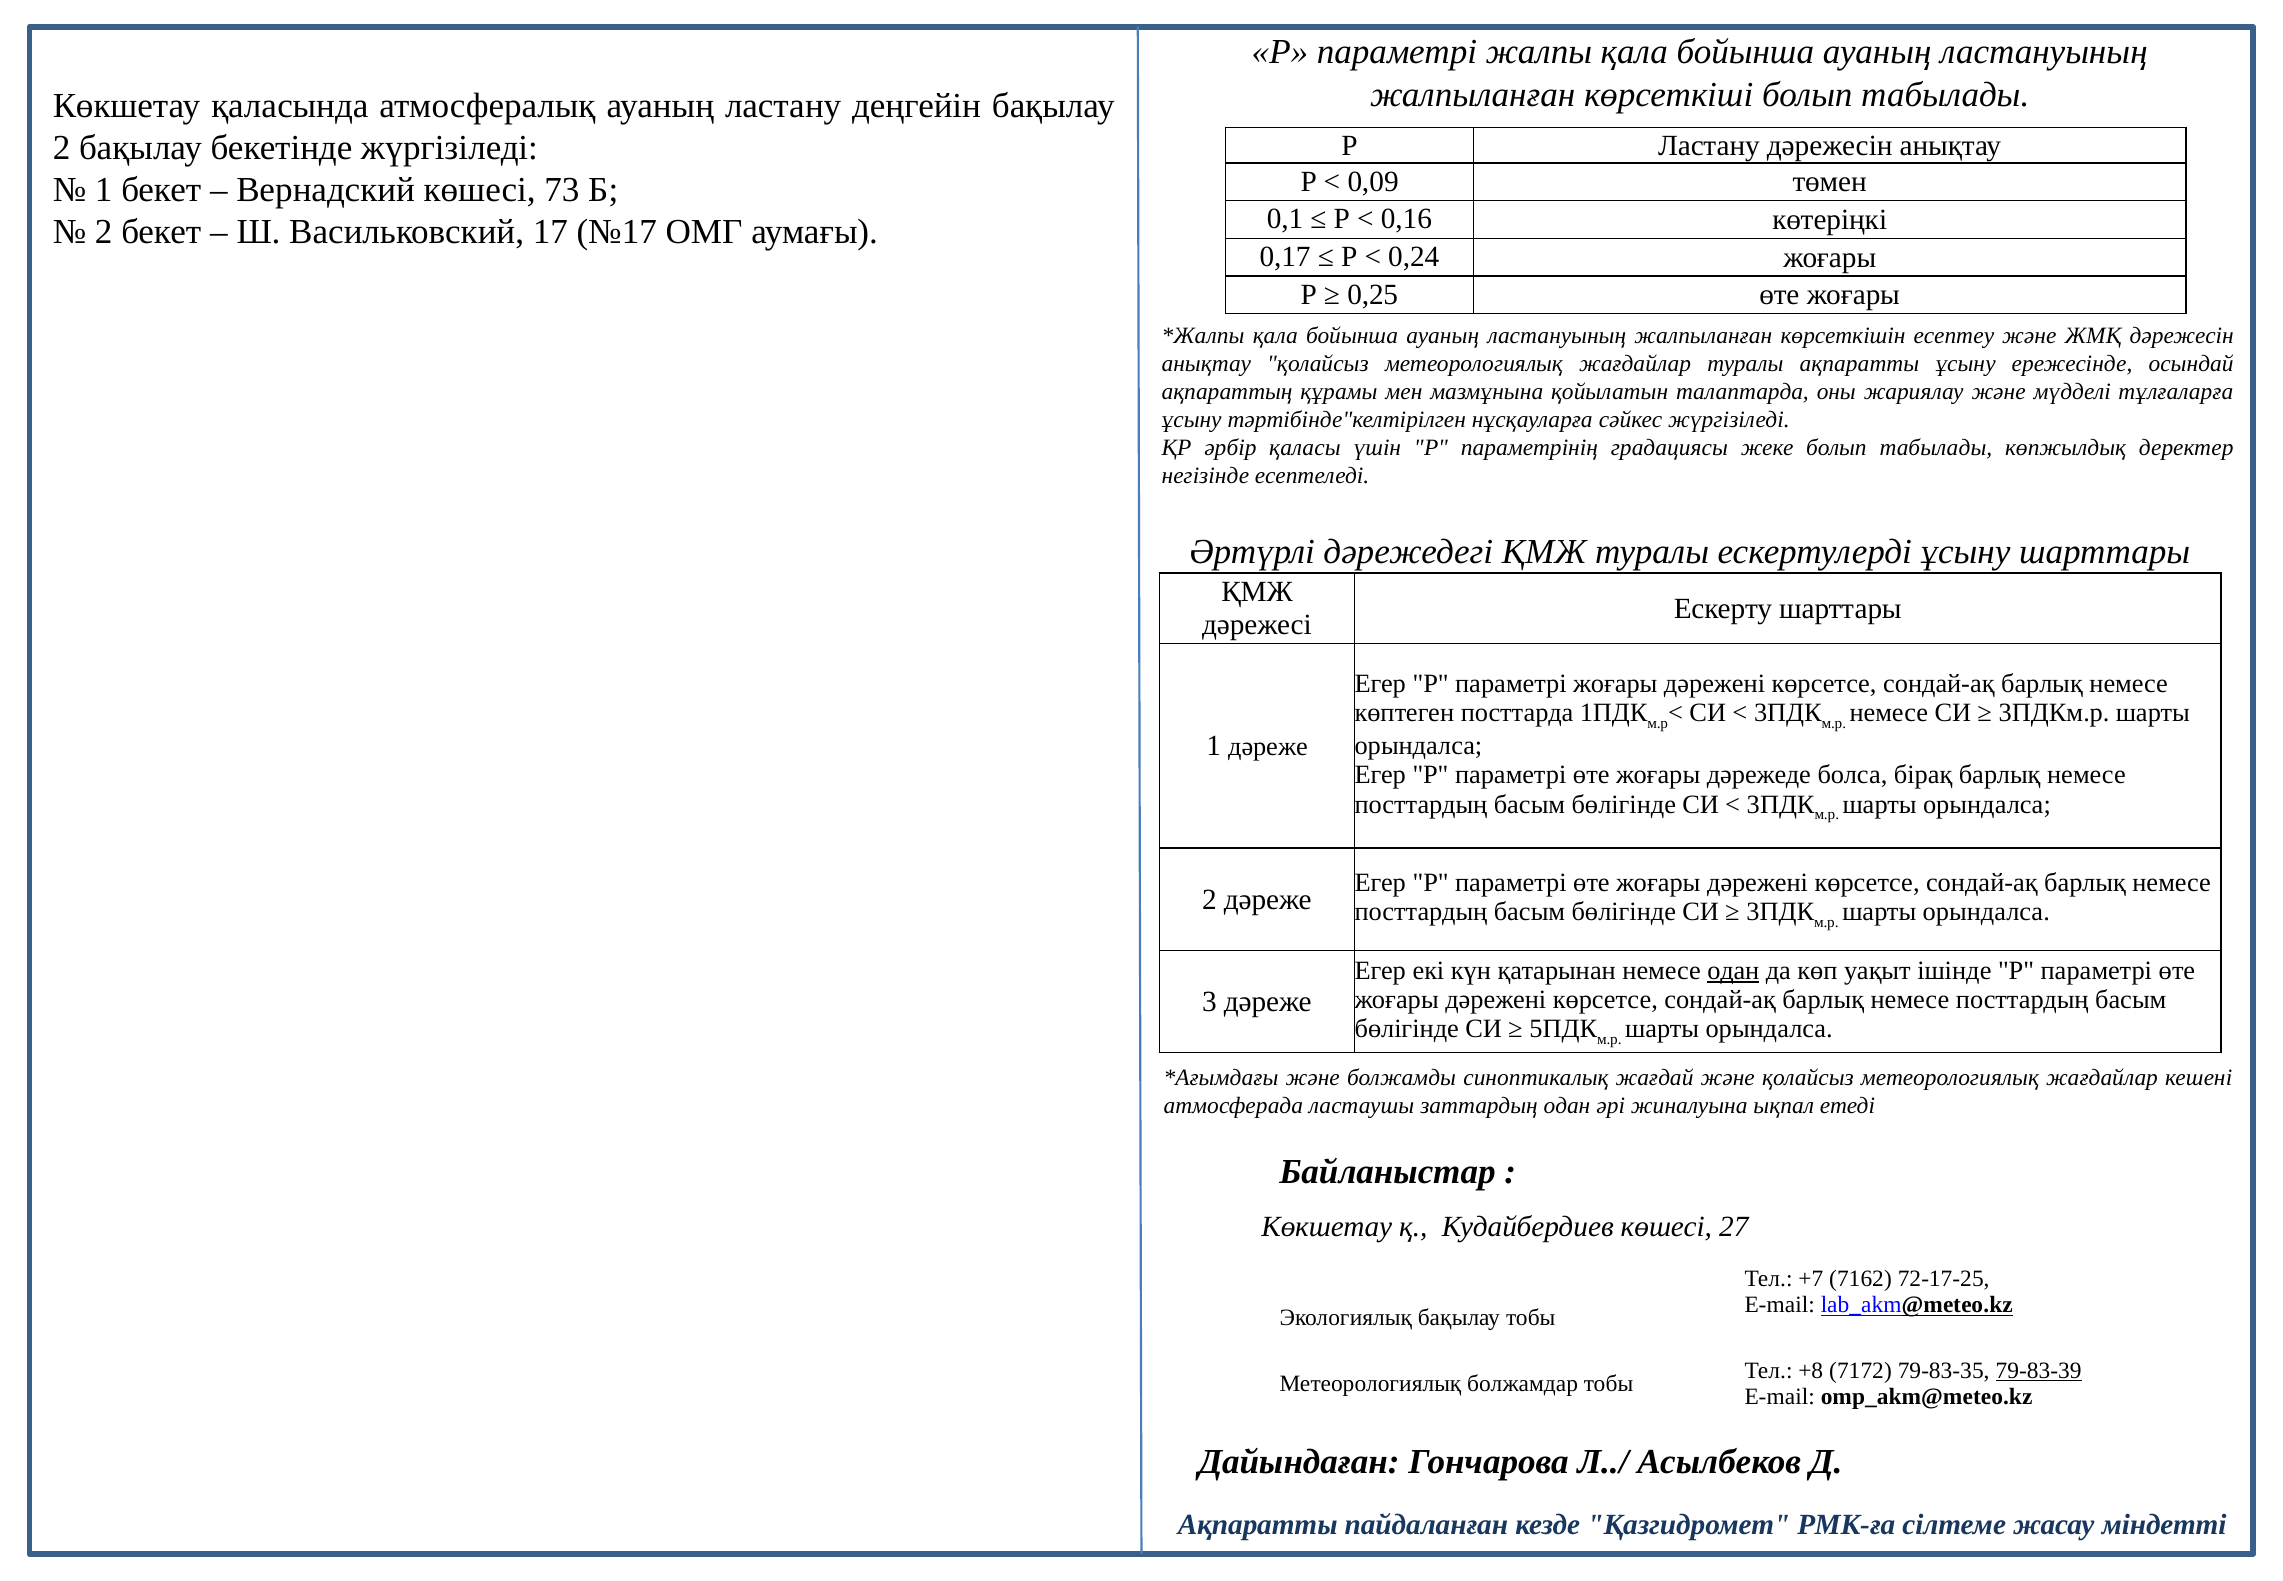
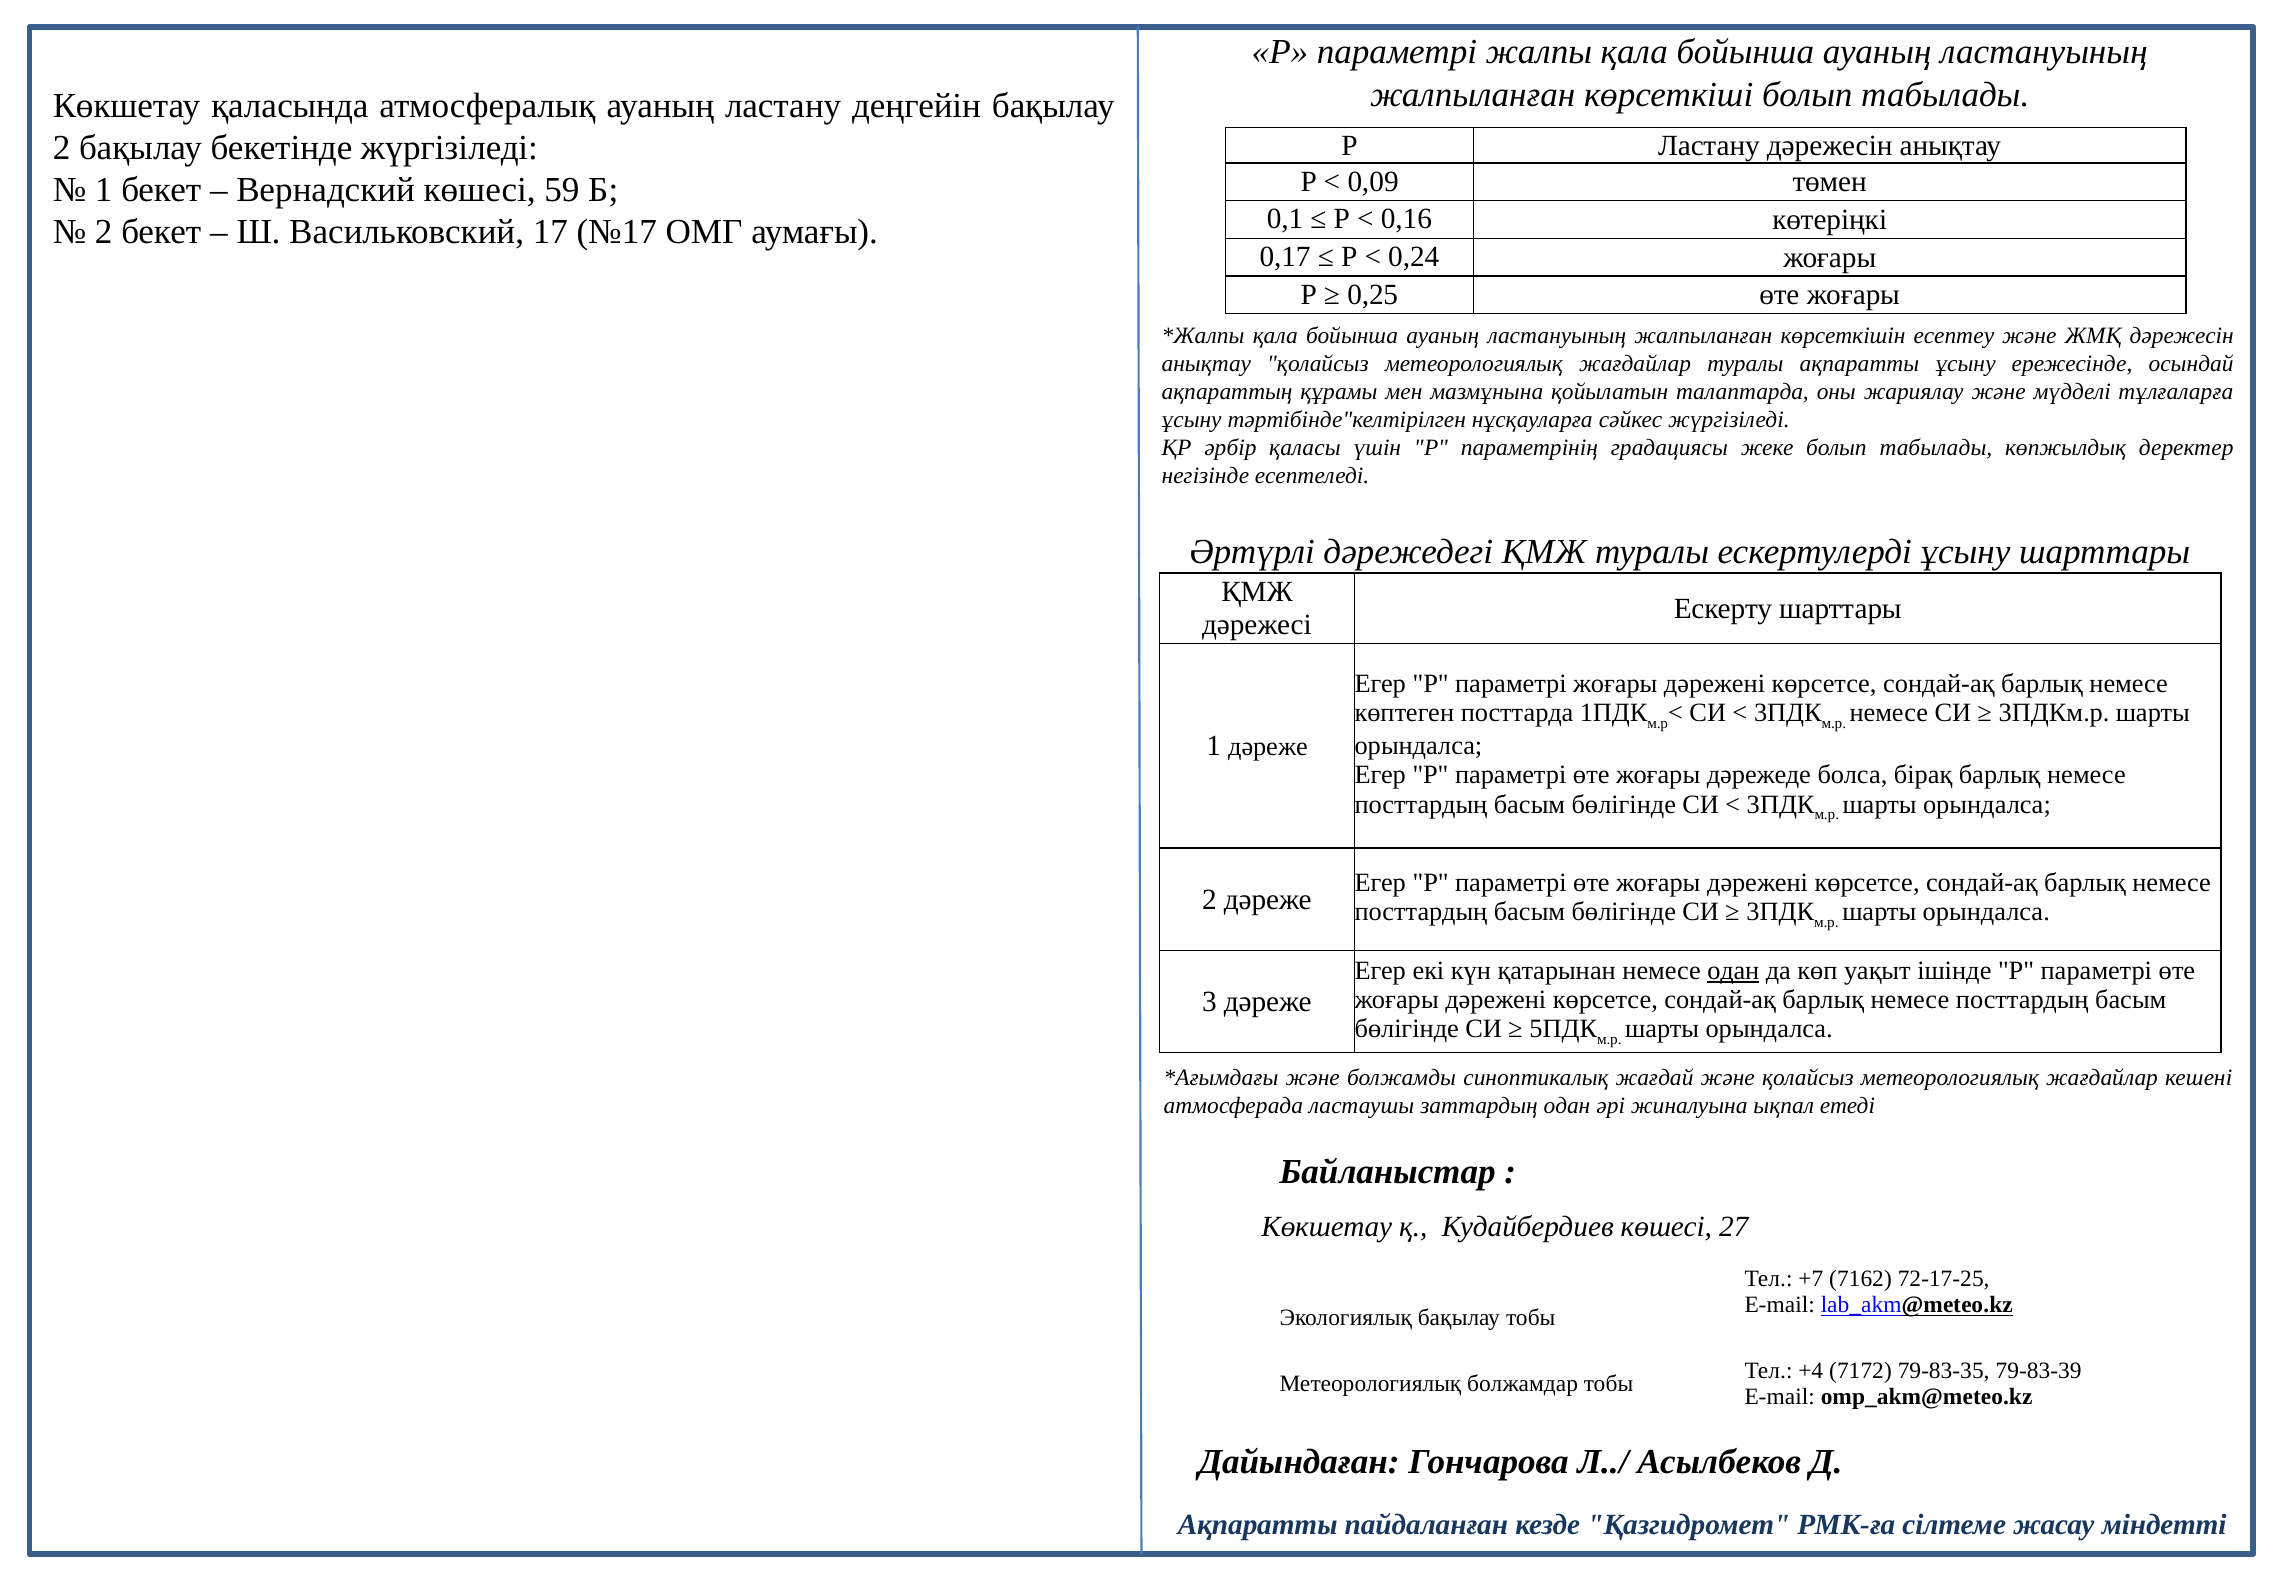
73: 73 -> 59 (562, 190)
+8: +8 -> +4 (1811, 1370)
79-83-39 underline: present -> none (2039, 1370)
